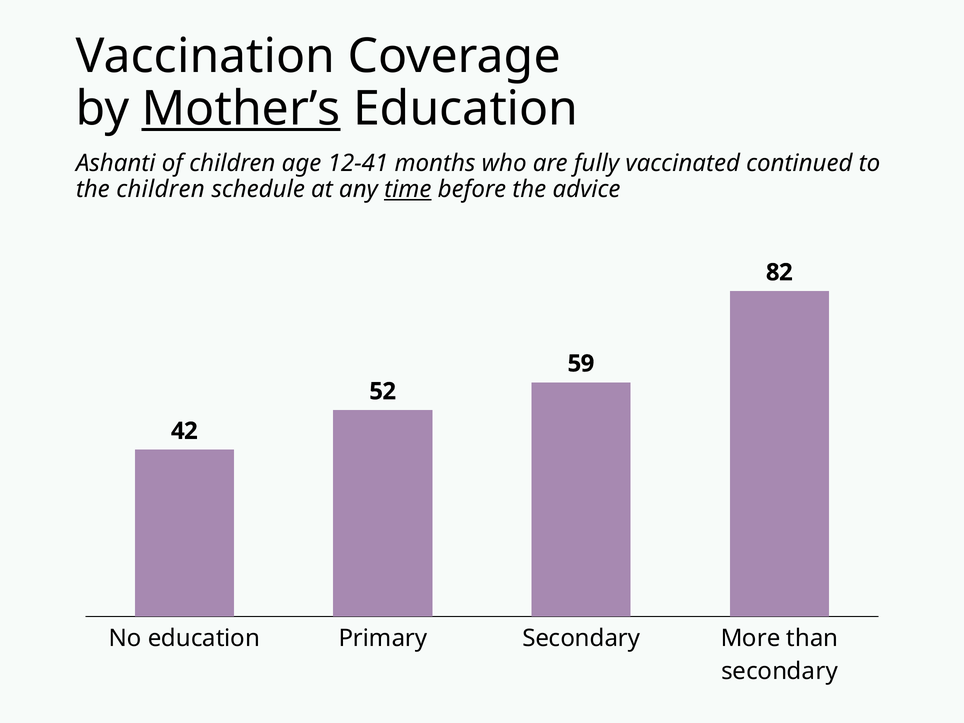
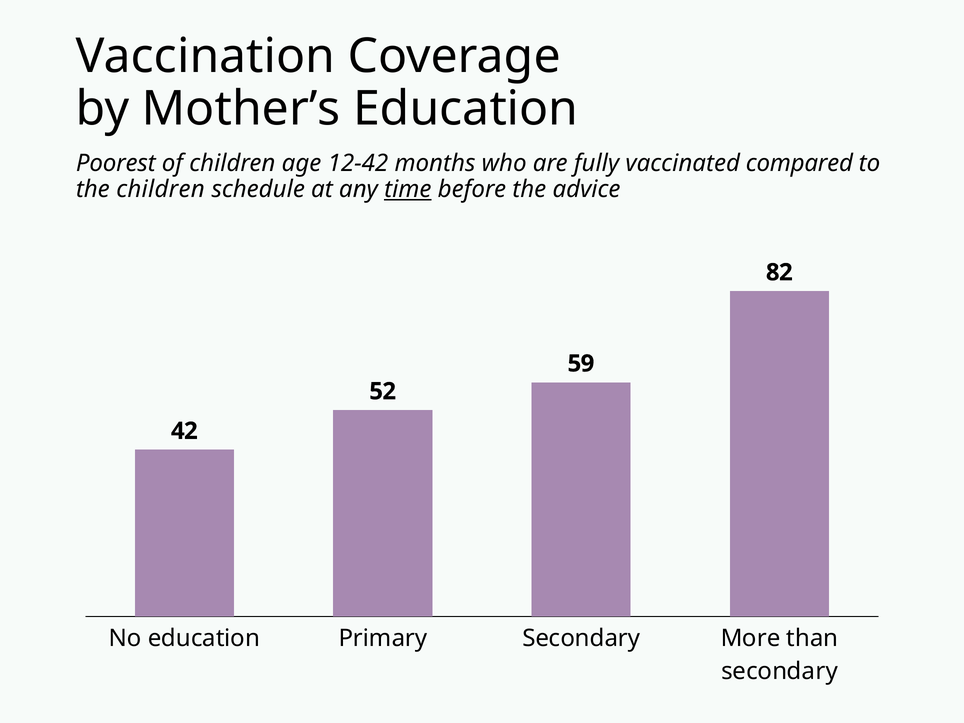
Mother’s underline: present -> none (241, 109)
Ashanti: Ashanti -> Poorest (116, 163)
12-41: 12-41 -> 12-42 (358, 163)
continued: continued -> compared (799, 163)
